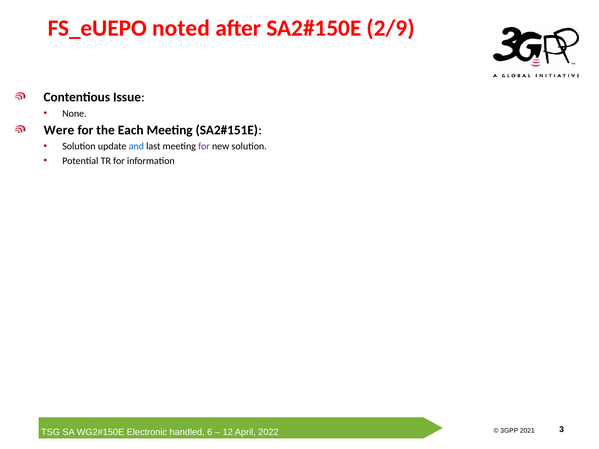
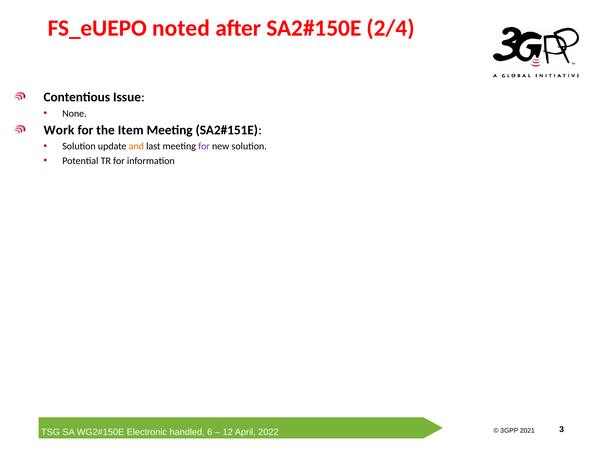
2/9: 2/9 -> 2/4 (391, 28)
Were: Were -> Work (59, 130)
Each: Each -> Item (131, 130)
and colour: blue -> orange (136, 146)
